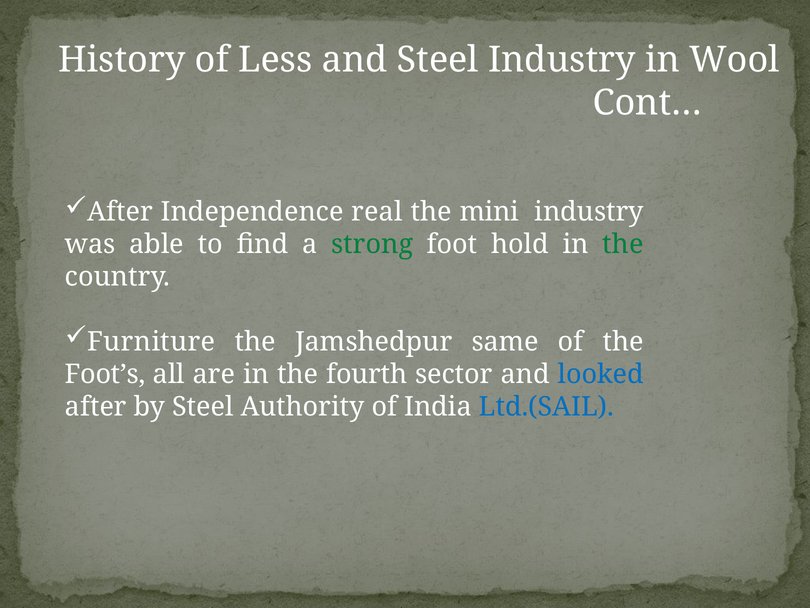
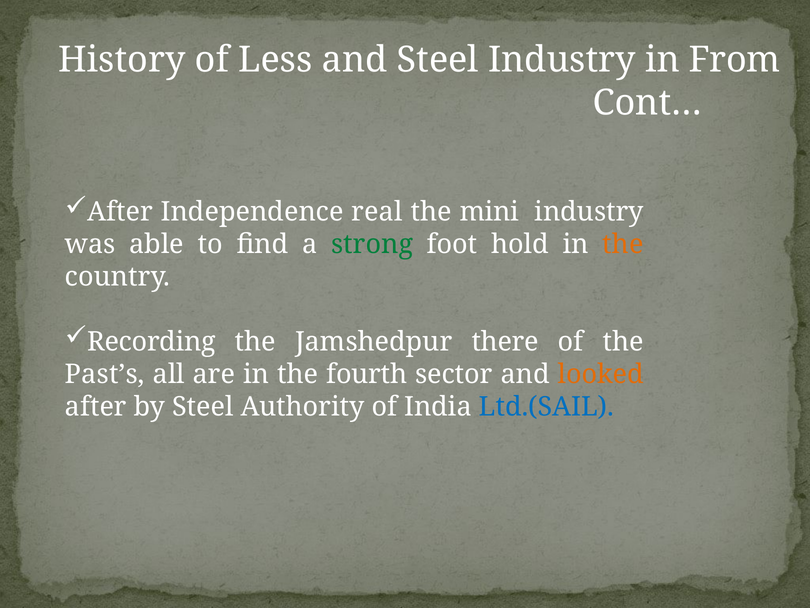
Wool: Wool -> From (734, 60)
the colour: green -> orange (623, 244)
Furniture: Furniture -> Recording (151, 341)
same: same -> there (505, 341)
Foot’s: Foot’s -> Past’s (105, 374)
looked colour: blue -> orange (601, 374)
